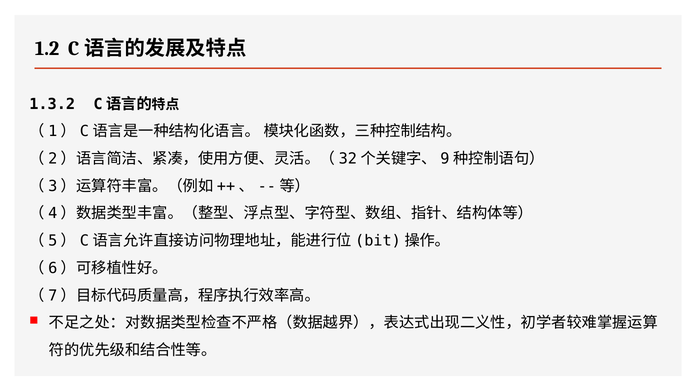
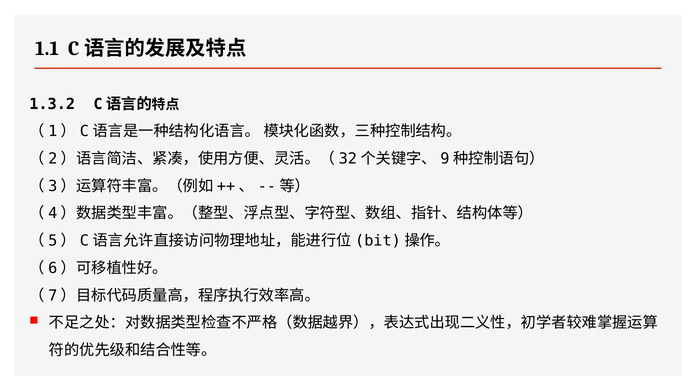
1.2: 1.2 -> 1.1 (47, 49)
